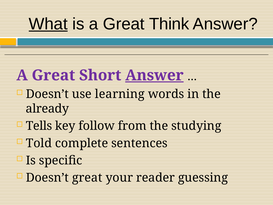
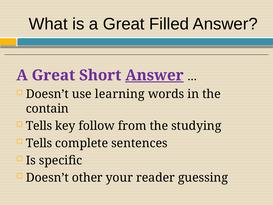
What underline: present -> none (48, 24)
Think: Think -> Filled (169, 24)
already: already -> contain (47, 109)
Told: Told -> Tells (39, 143)
Doesn’t great: great -> other (87, 177)
